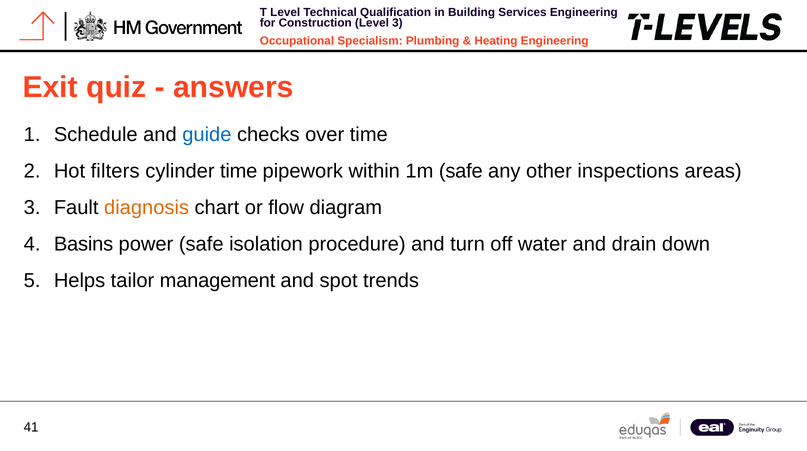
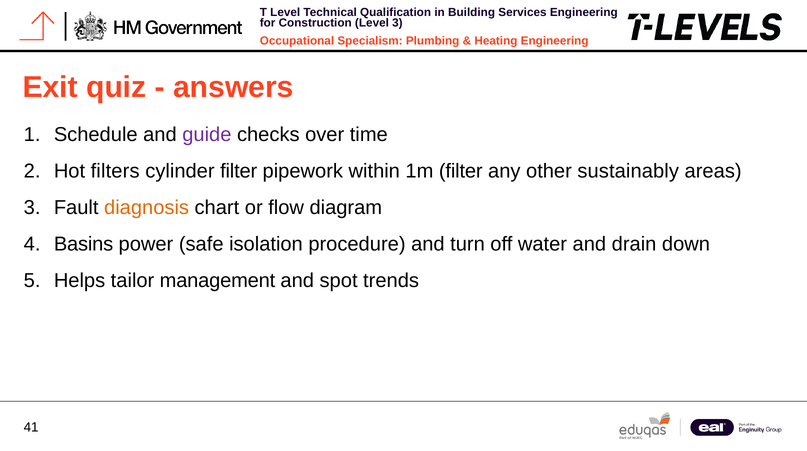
guide colour: blue -> purple (207, 135)
cylinder time: time -> filter (239, 171)
1m safe: safe -> filter (461, 171)
inspections: inspections -> sustainably (628, 171)
